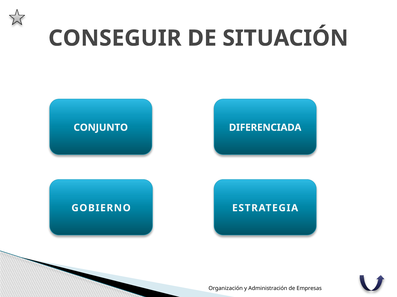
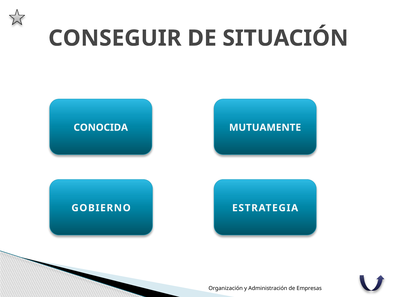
CONJUNTO: CONJUNTO -> CONOCIDA (101, 128)
DIFERENCIADA: DIFERENCIADA -> MUTUAMENTE (265, 128)
